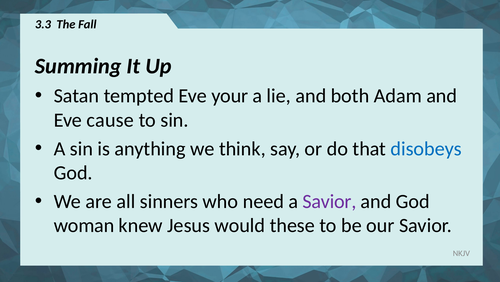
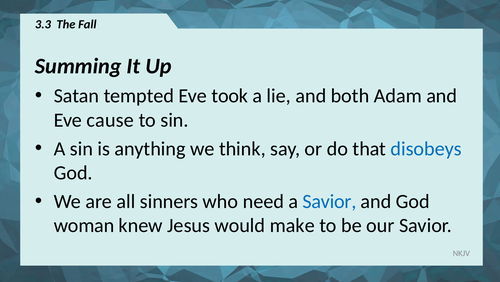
your: your -> took (230, 96)
Savior colour: purple -> blue (329, 202)
these: these -> make (292, 226)
